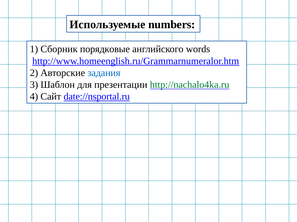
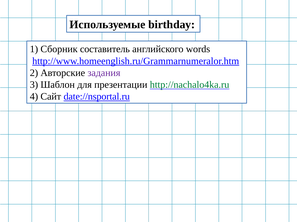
numbers: numbers -> birthday (172, 25)
порядковые: порядковые -> составитель (105, 49)
задания colour: blue -> purple (104, 73)
